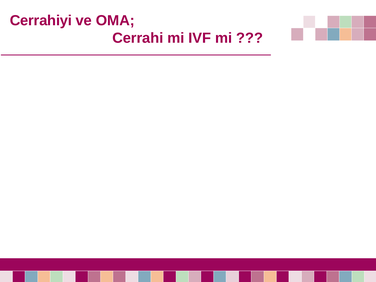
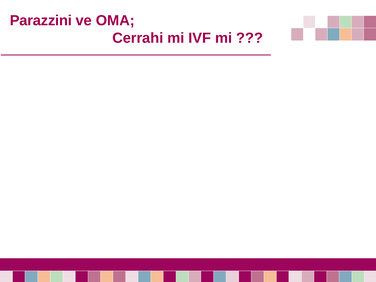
Cerrahiyi: Cerrahiyi -> Parazzini (41, 20)
